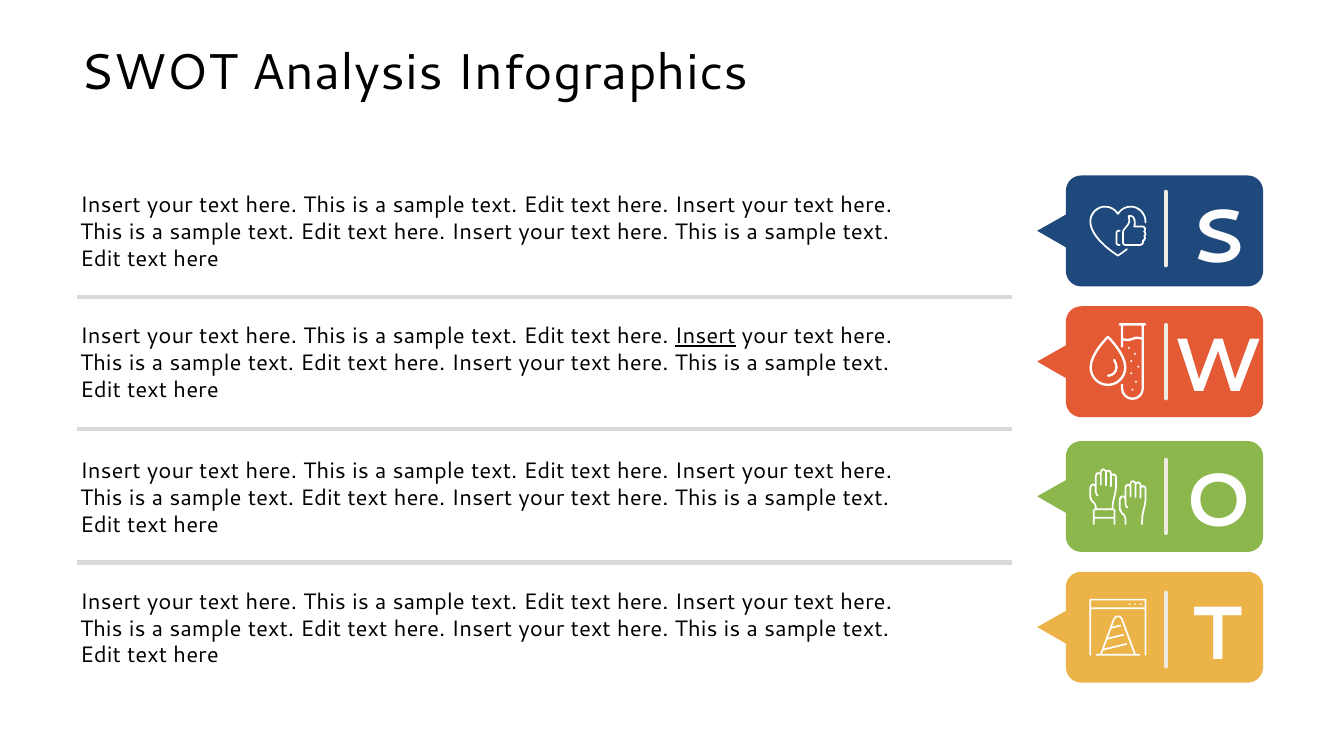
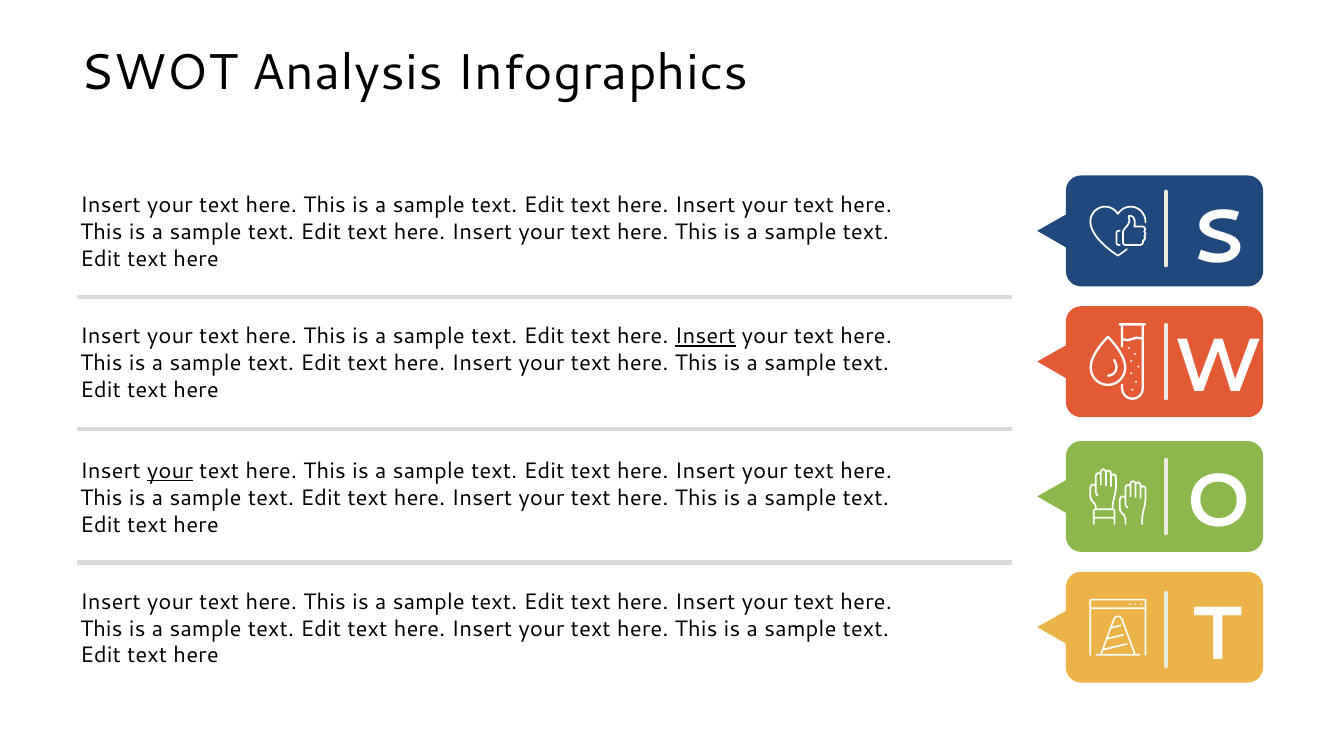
your underline: none -> present (170, 471)
